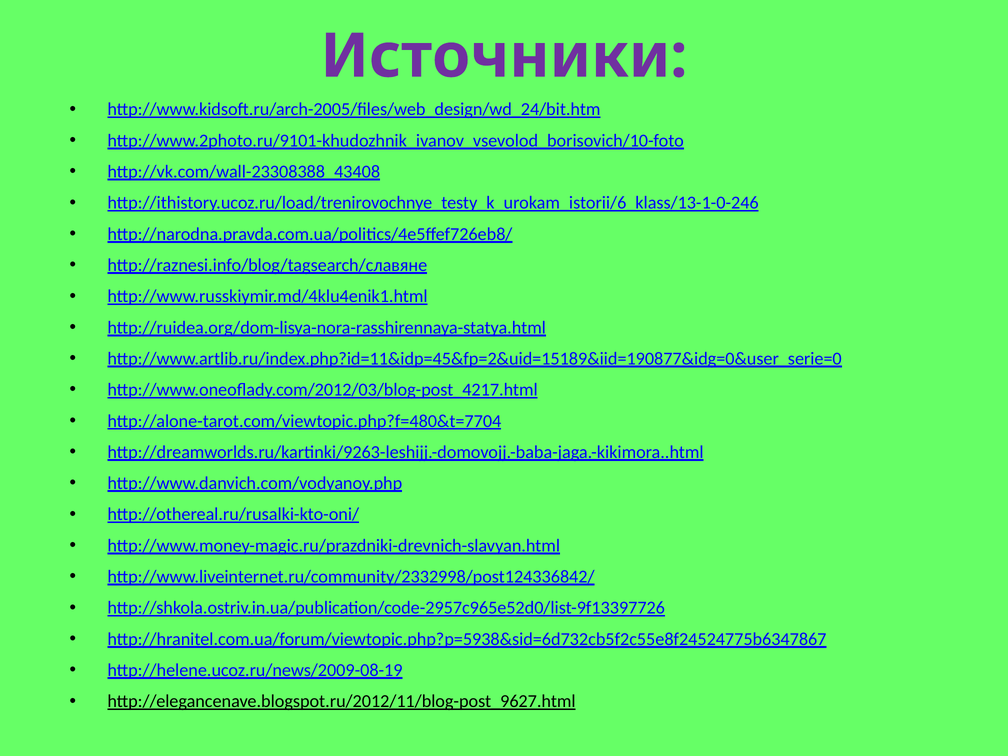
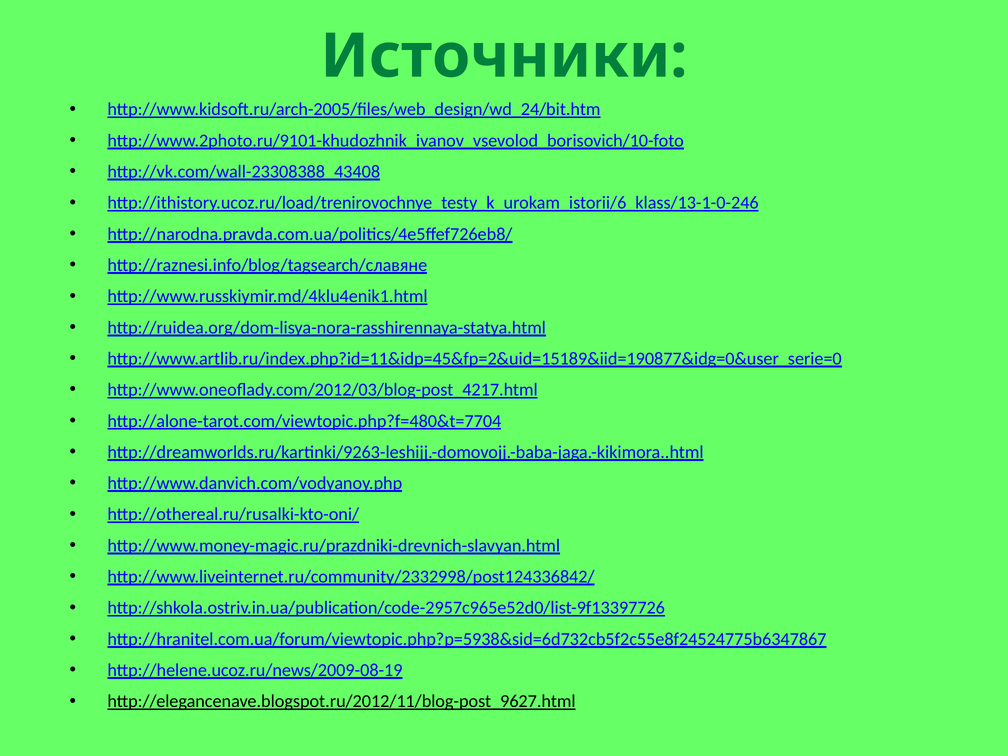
Источники colour: purple -> green (504, 56)
